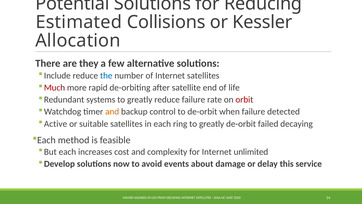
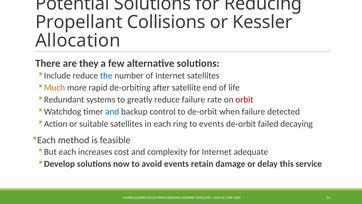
Estimated: Estimated -> Propellant (79, 22)
Much colour: red -> orange (55, 87)
and colour: orange -> blue (112, 112)
Active: Active -> Action (56, 124)
ring to greatly: greatly -> events (212, 124)
unlimited: unlimited -> adequate (251, 152)
about: about -> retain (202, 164)
